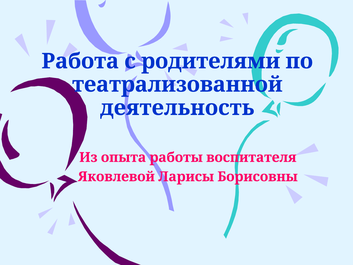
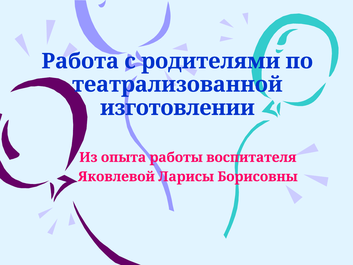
деятельность: деятельность -> изготовлении (177, 108)
